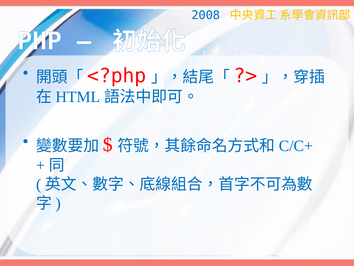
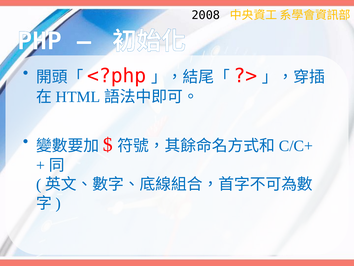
2008 colour: blue -> black (206, 15)
